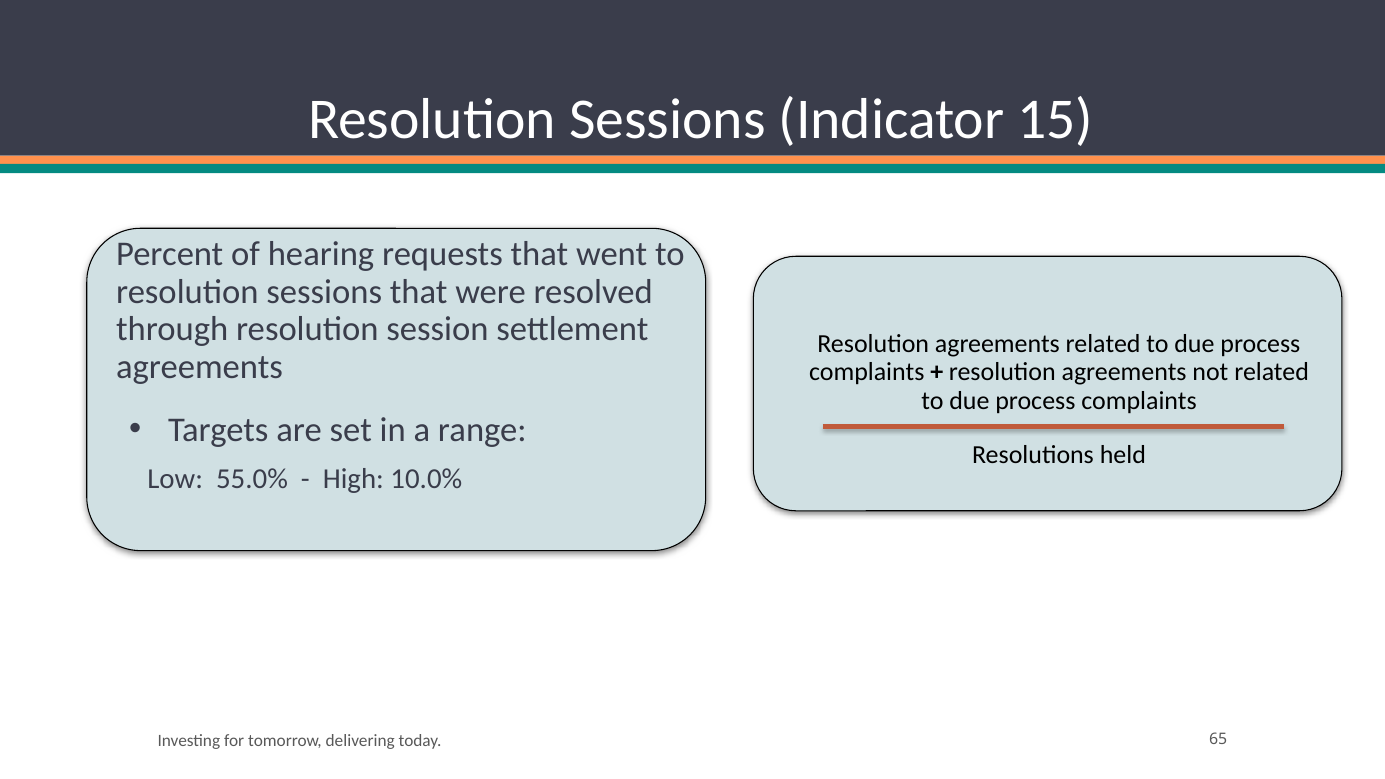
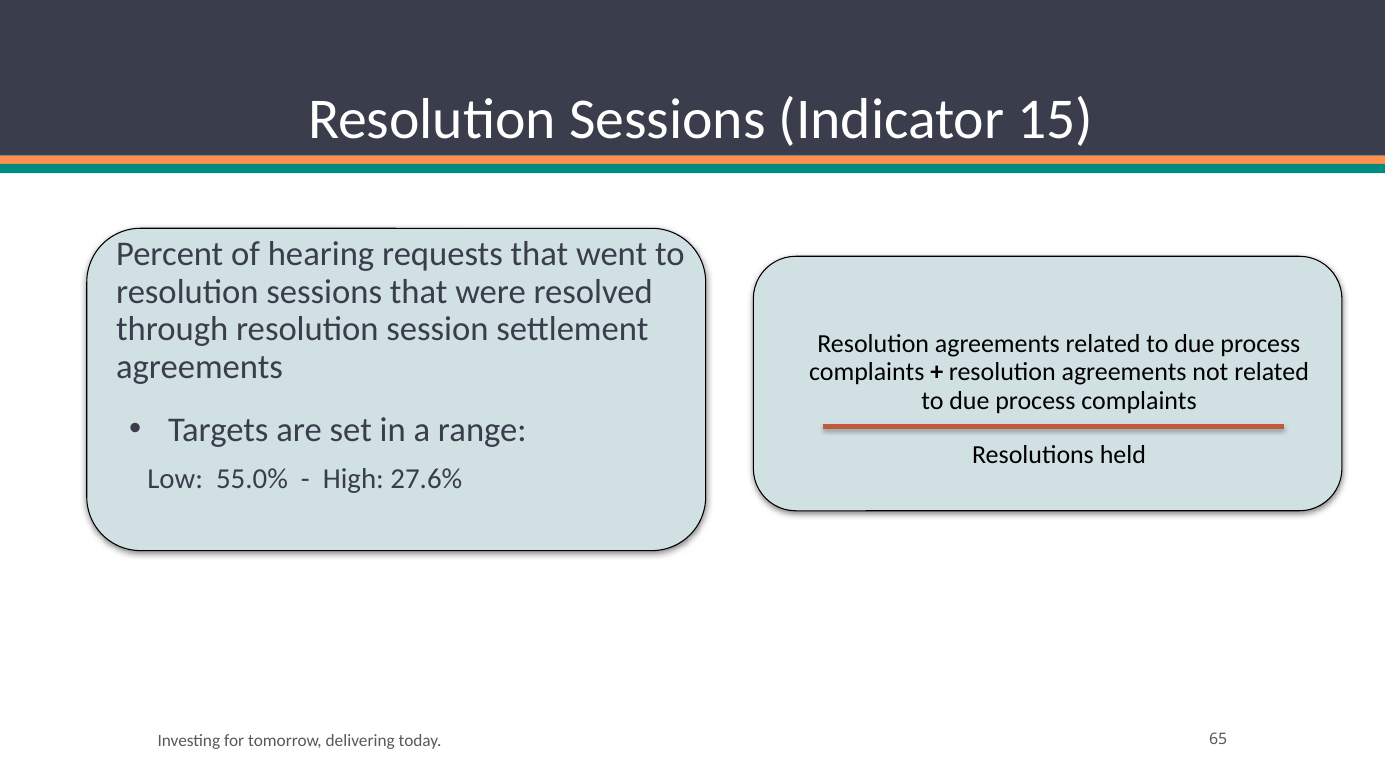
10.0%: 10.0% -> 27.6% (426, 479)
